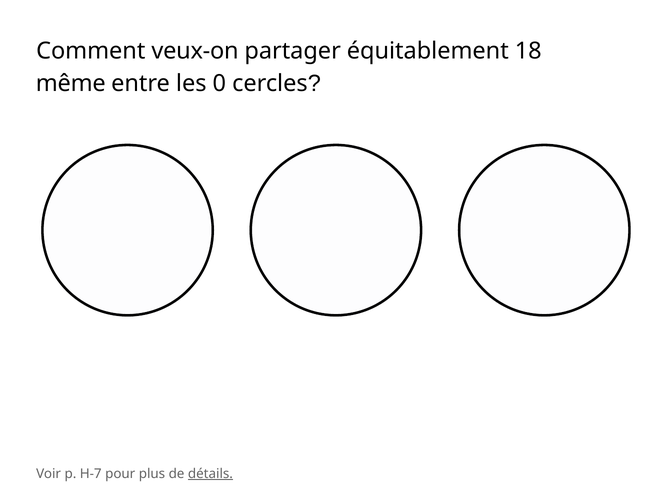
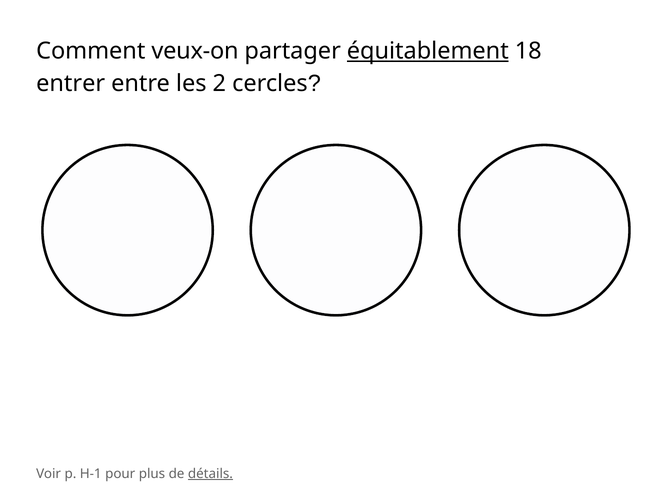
équitablement underline: none -> present (428, 51)
même: même -> entrer (71, 83)
0: 0 -> 2 (219, 83)
H-7: H-7 -> H-1 (91, 474)
